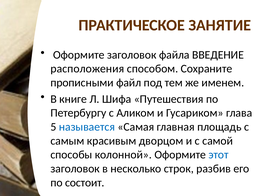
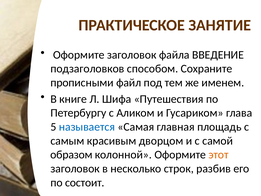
расположения: расположения -> подзаголовков (87, 69)
способы: способы -> образом (71, 155)
этот colour: blue -> orange (218, 155)
